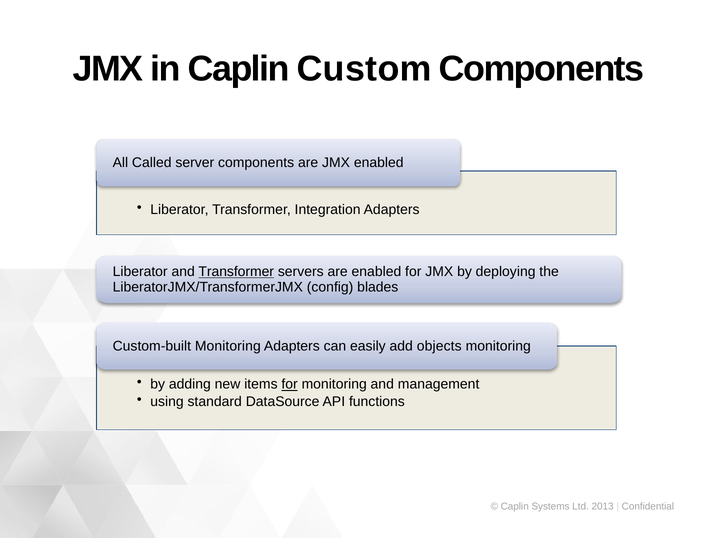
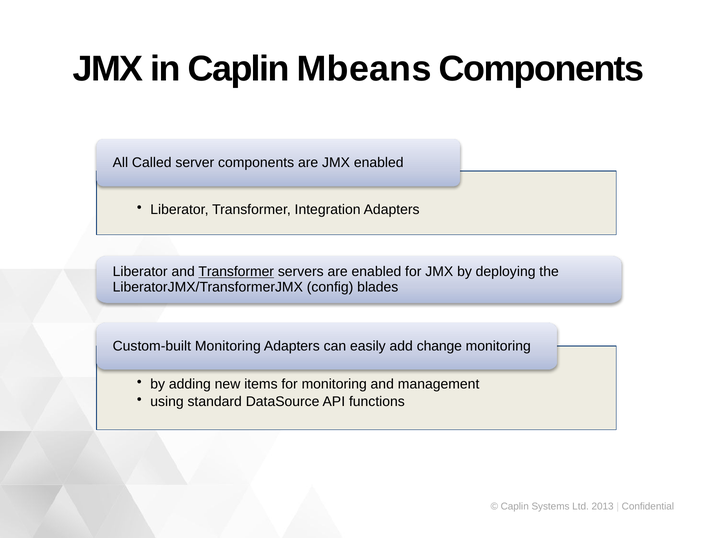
Custom: Custom -> Mbeans (364, 69)
objects: objects -> change (439, 346)
for underline: present -> none (290, 384)
